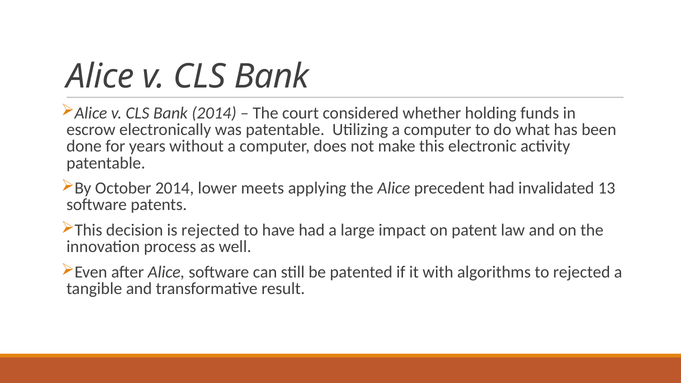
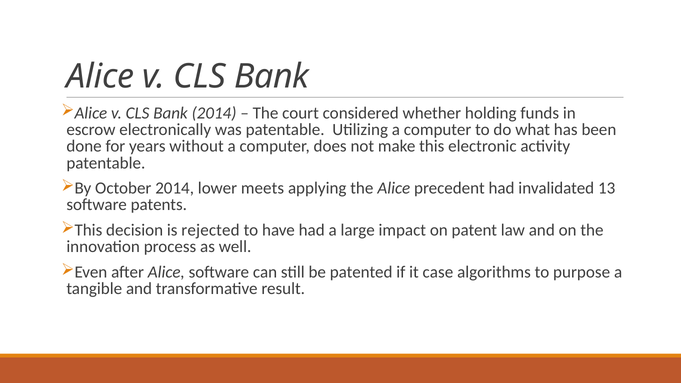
with: with -> case (438, 272)
to rejected: rejected -> purpose (582, 272)
